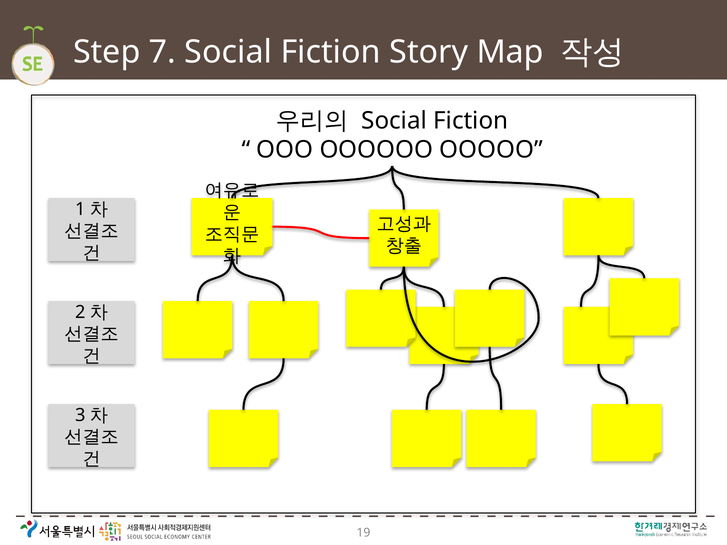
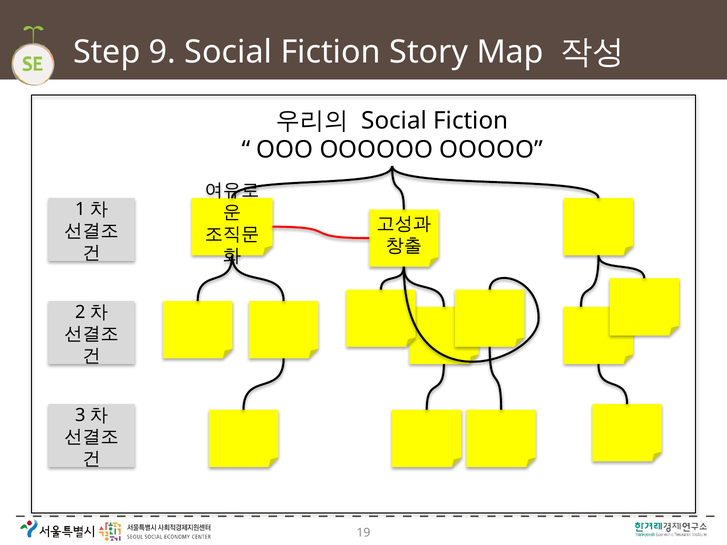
7: 7 -> 9 (163, 52)
